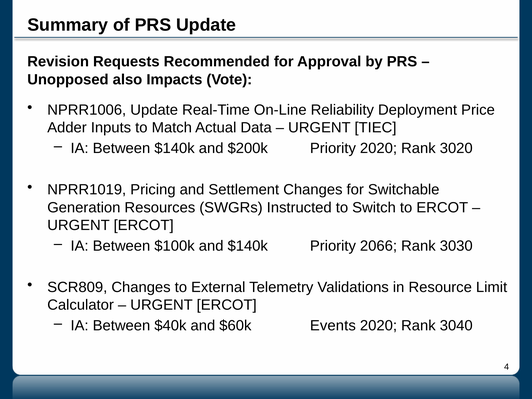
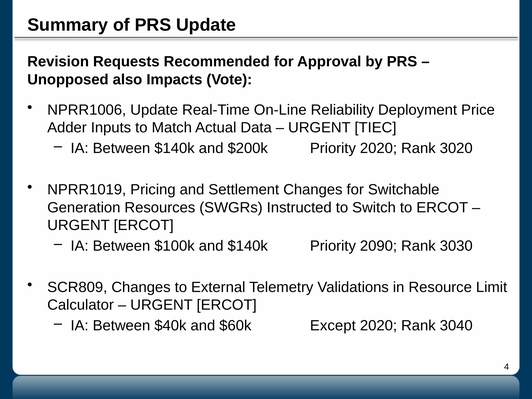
2066: 2066 -> 2090 (379, 246)
Events: Events -> Except (333, 326)
